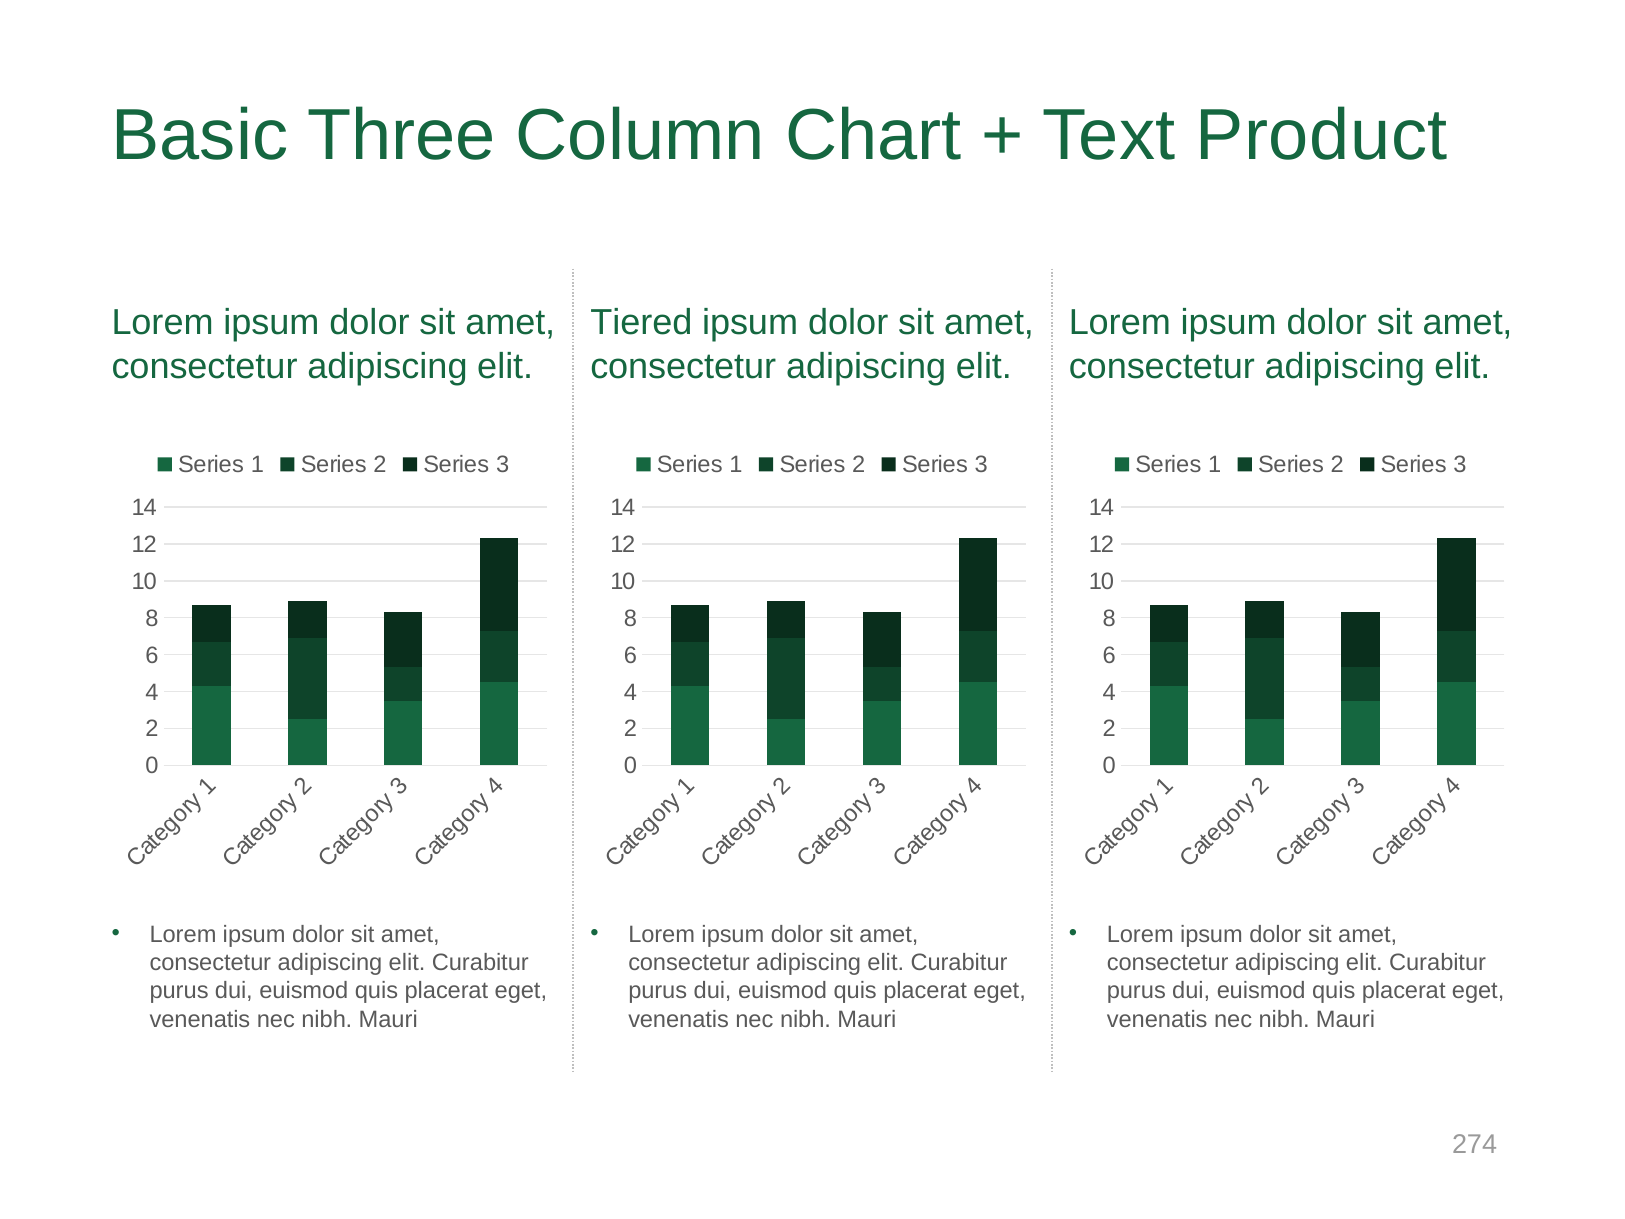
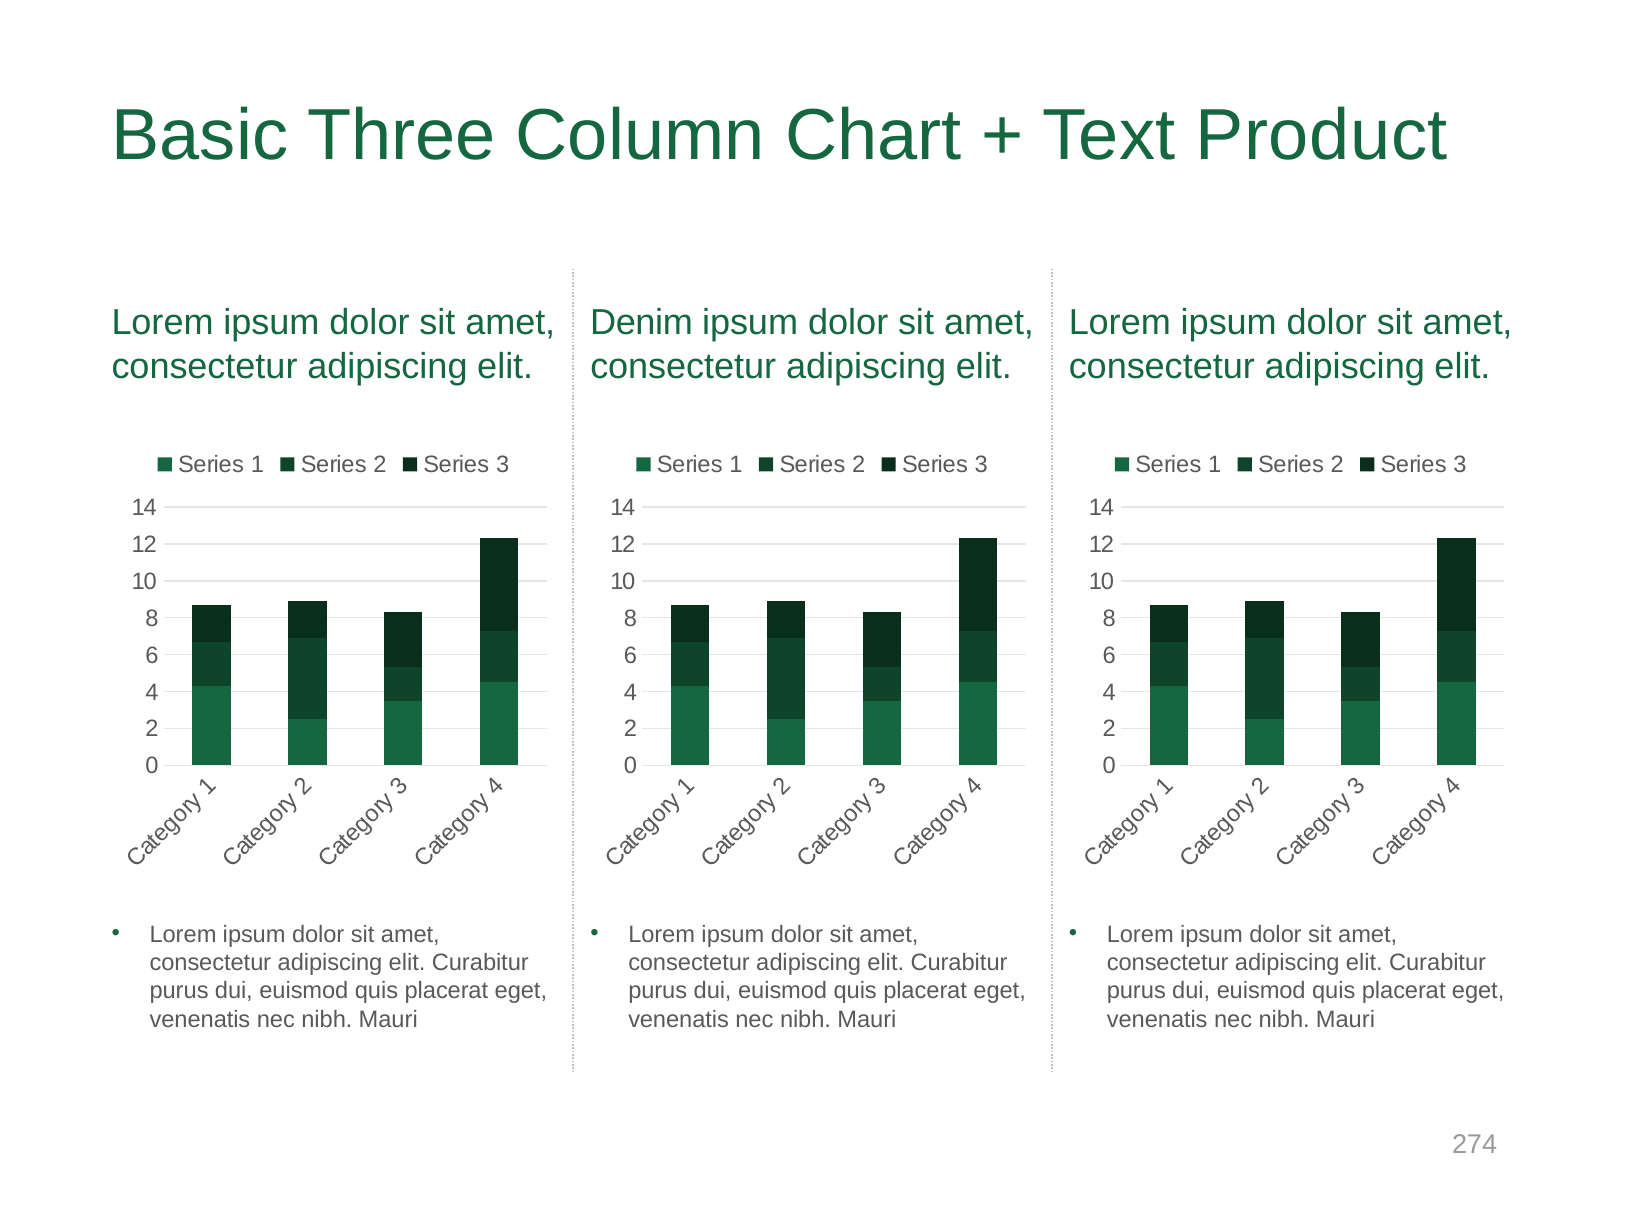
Tiered: Tiered -> Denim (641, 323)
